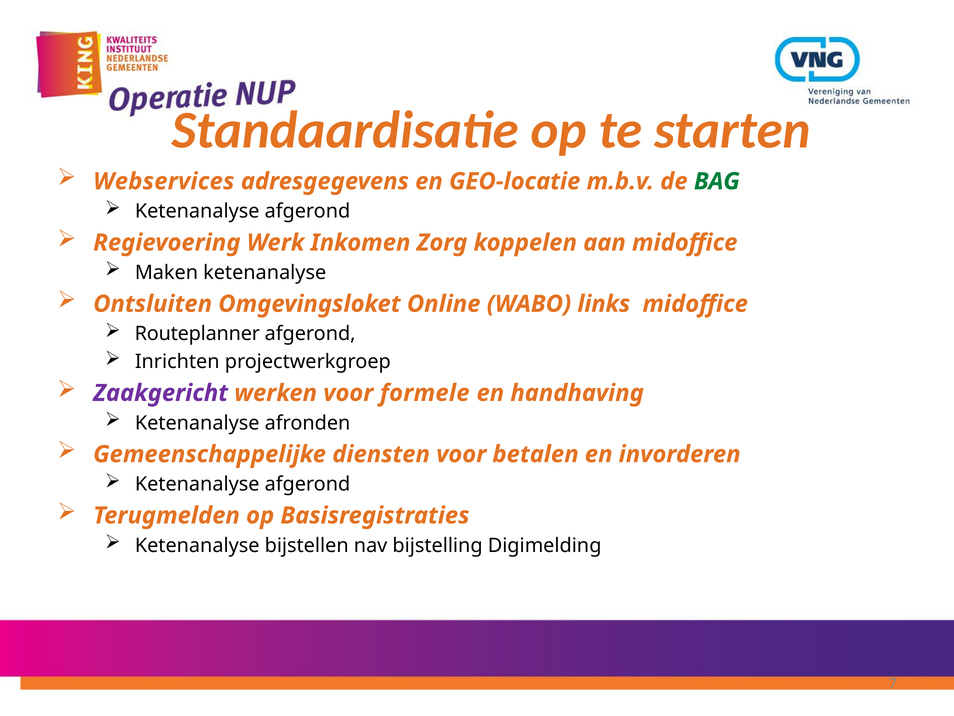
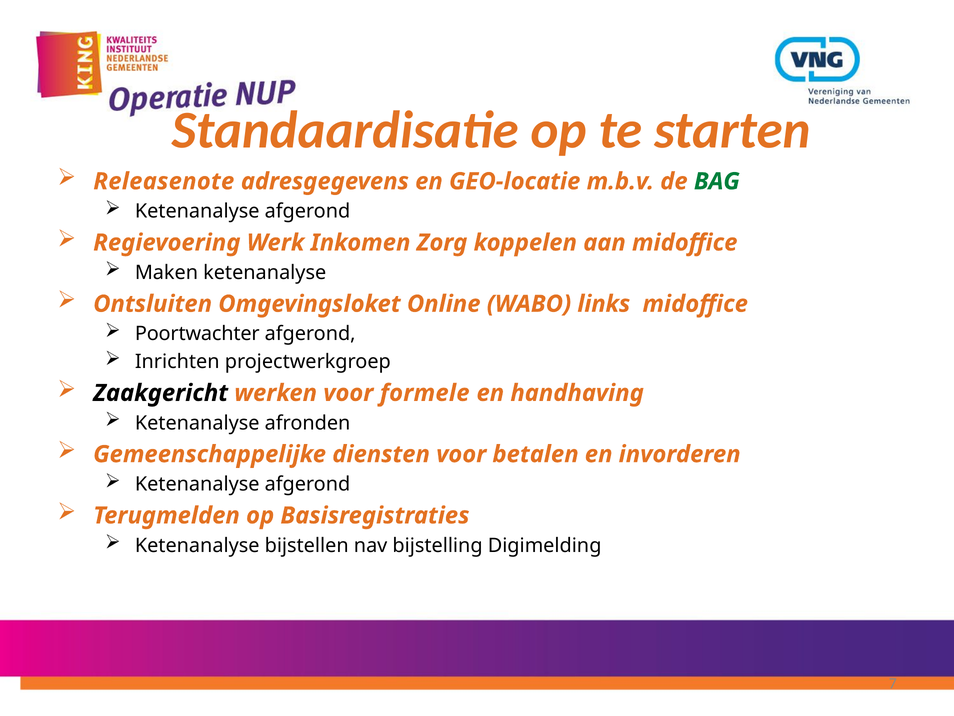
Webservices: Webservices -> Releasenote (164, 181)
Routeplanner: Routeplanner -> Poortwachter (197, 334)
Zaakgericht colour: purple -> black (161, 393)
